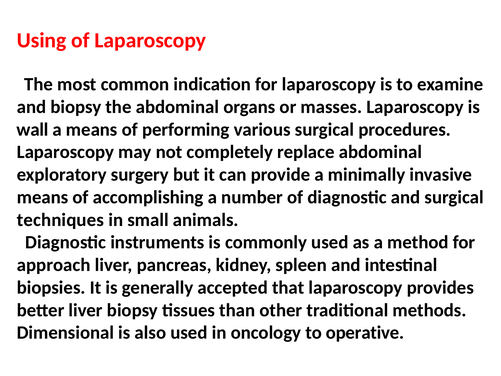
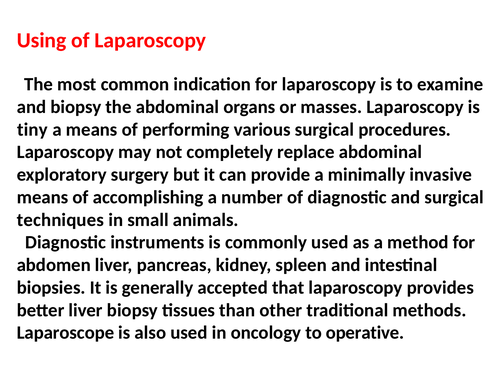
wall: wall -> tiny (32, 129)
approach: approach -> abdomen (54, 265)
Dimensional: Dimensional -> Laparoscope (65, 332)
